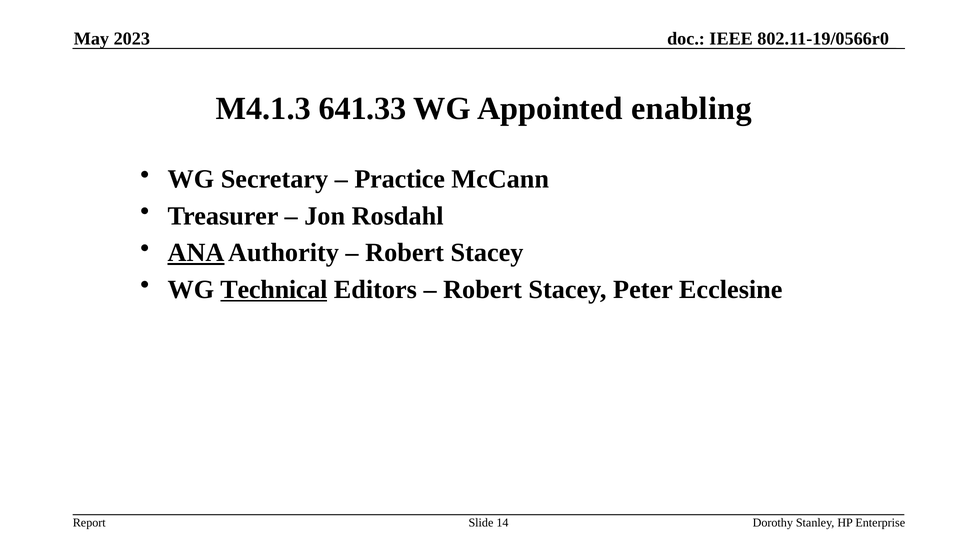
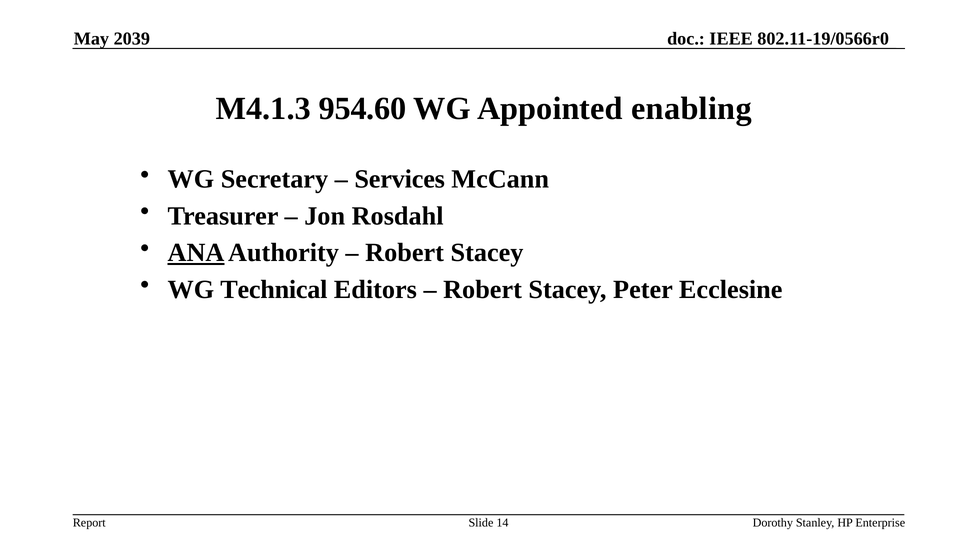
2023: 2023 -> 2039 (132, 39)
641.33: 641.33 -> 954.60 (362, 109)
Practice: Practice -> Services (400, 179)
Technical underline: present -> none (274, 289)
